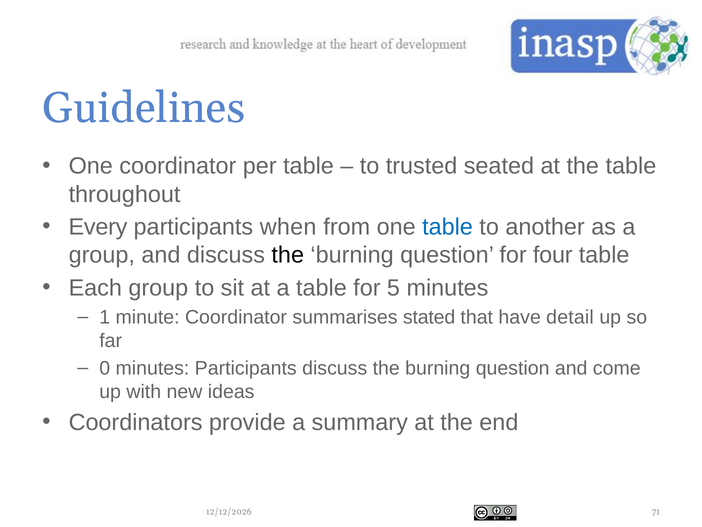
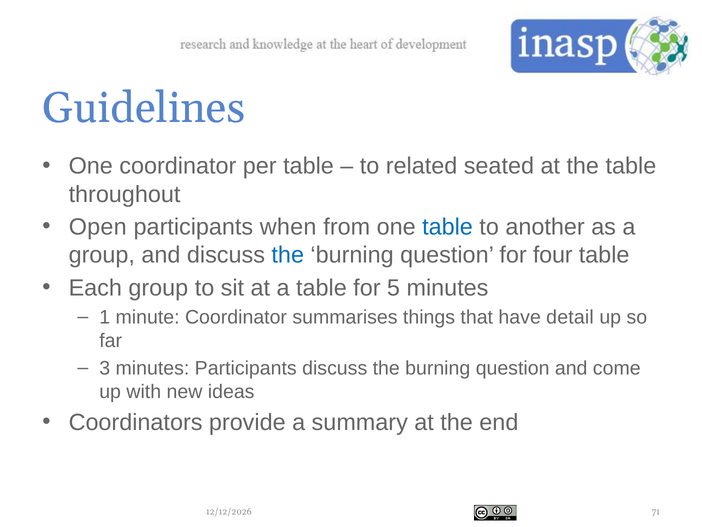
trusted: trusted -> related (422, 166)
Every: Every -> Open (98, 227)
the colour: black -> blue (288, 255)
stated: stated -> things (429, 317)
0: 0 -> 3 (105, 368)
